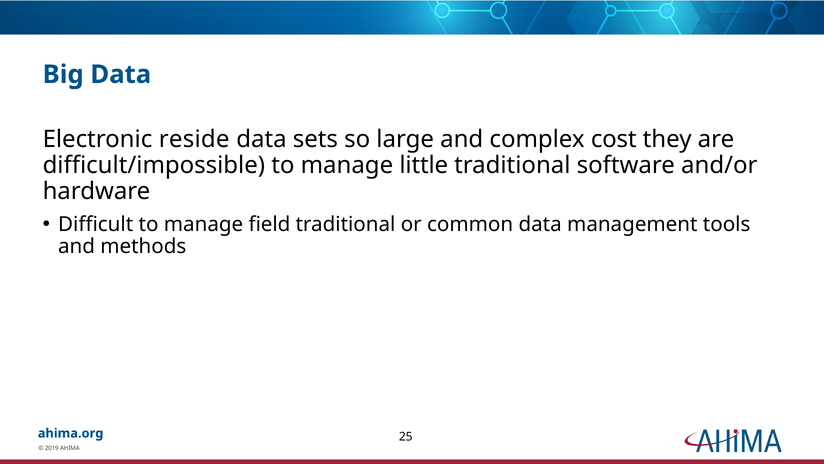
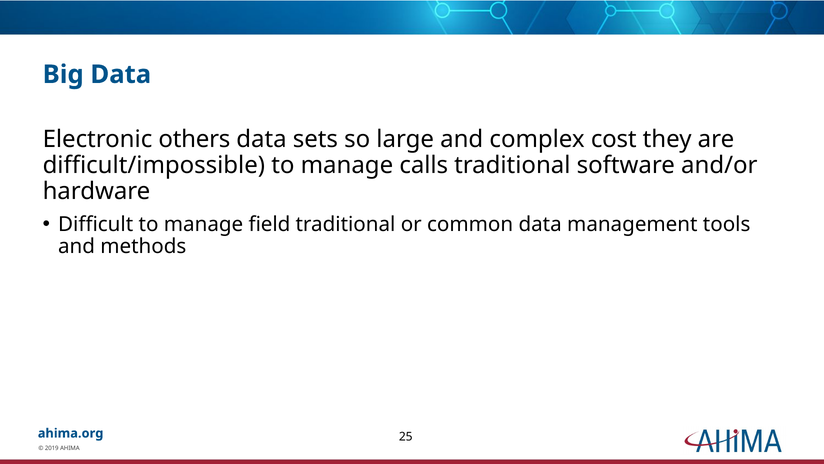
reside: reside -> others (194, 139)
little: little -> calls (424, 165)
